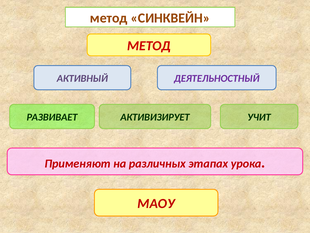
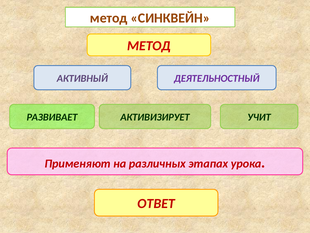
МАОУ: МАОУ -> ОТВЕТ (156, 203)
